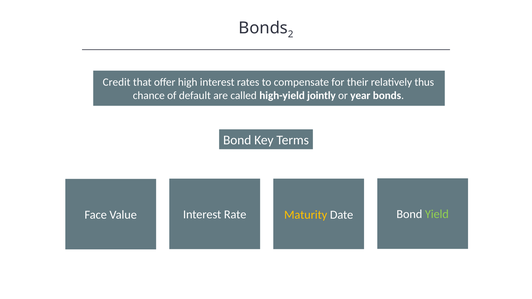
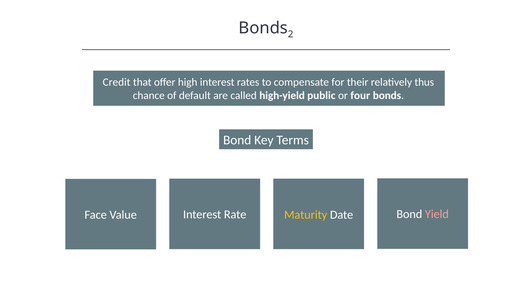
jointly: jointly -> public (321, 96)
year: year -> four (360, 96)
Yield colour: light green -> pink (437, 214)
